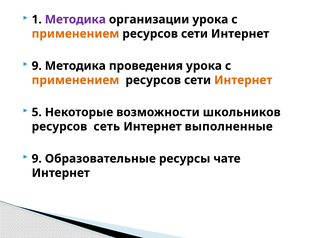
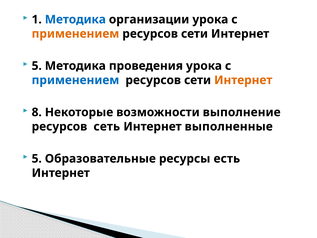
Методика colour: purple -> blue (75, 19)
9: 9 -> 5 (37, 66)
применением colour: orange -> blue (75, 80)
5: 5 -> 8 (37, 112)
школьников: школьников -> выполнение (242, 112)
9: 9 -> 5 (37, 158)
чате: чате -> есть (227, 158)
